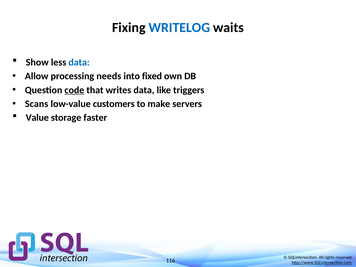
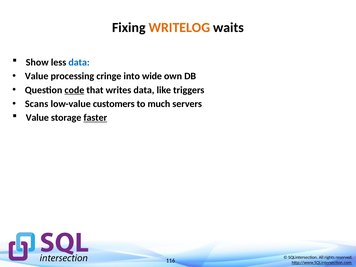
WRITELOG colour: blue -> orange (179, 28)
Allow: Allow -> Value (37, 76)
needs: needs -> cringe (109, 76)
fixed: fixed -> wide (152, 76)
make: make -> much (159, 104)
faster underline: none -> present (95, 118)
